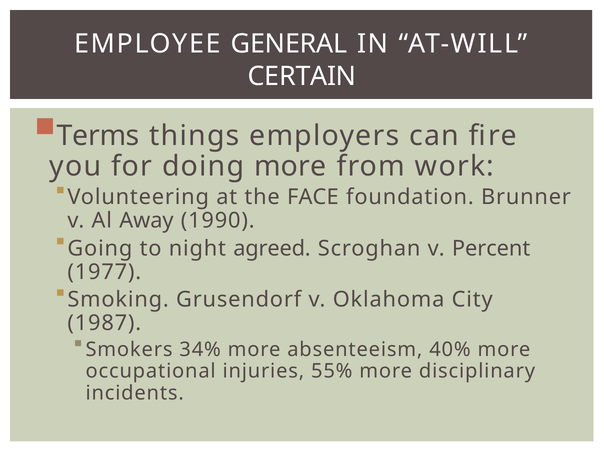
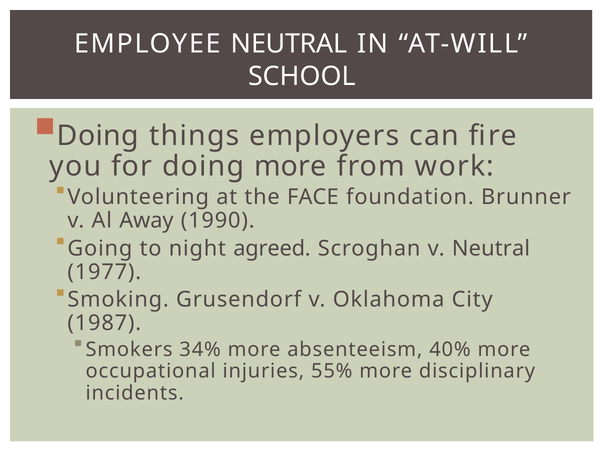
EMPLOYEE GENERAL: GENERAL -> NEUTRAL (289, 44)
CERTAIN: CERTAIN -> SCHOOL (302, 76)
Terms: Terms -> Doing (98, 136)
v Percent: Percent -> Neutral (491, 248)
